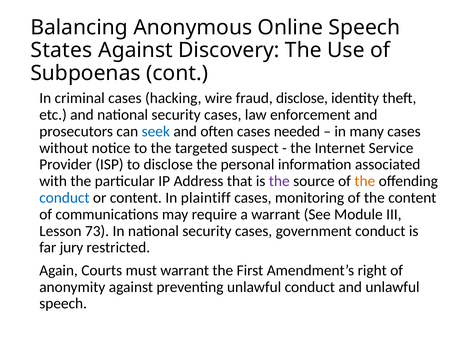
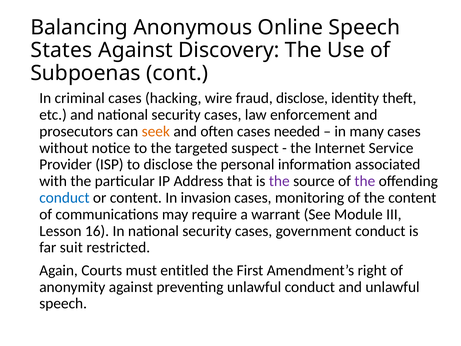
seek colour: blue -> orange (156, 131)
the colour: orange -> purple (365, 181)
plaintiff: plaintiff -> invasion (206, 198)
73: 73 -> 16 (97, 231)
jury: jury -> suit (71, 247)
must warrant: warrant -> entitled (185, 270)
